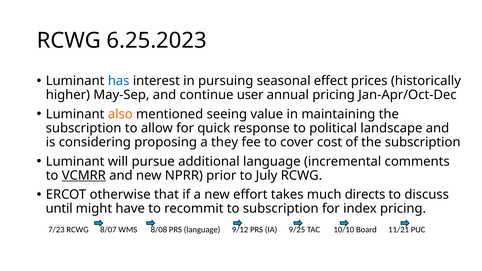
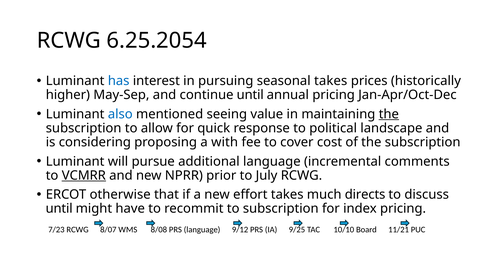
6.25.2023: 6.25.2023 -> 6.25.2054 (157, 40)
seasonal effect: effect -> takes (331, 81)
continue user: user -> until (250, 95)
also colour: orange -> blue (120, 114)
the underline: none -> present (389, 114)
they: they -> with (225, 142)
